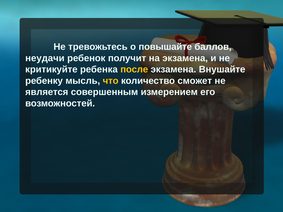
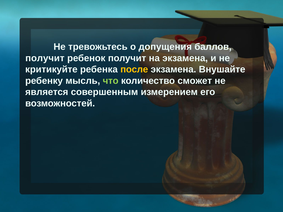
повышайте: повышайте -> допущения (165, 47)
неудачи: неудачи -> получит (45, 58)
что colour: yellow -> light green (111, 81)
